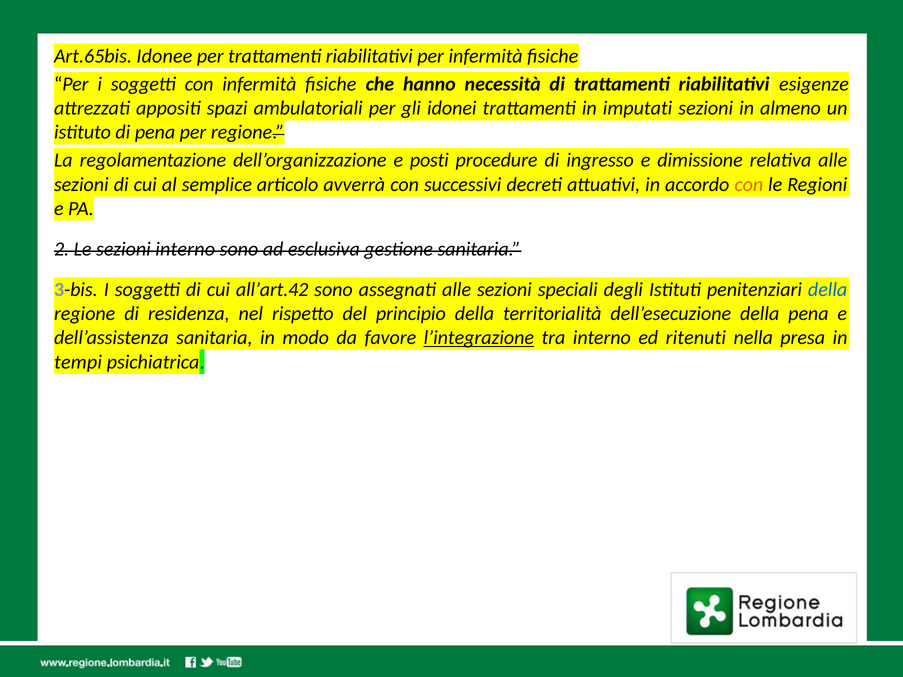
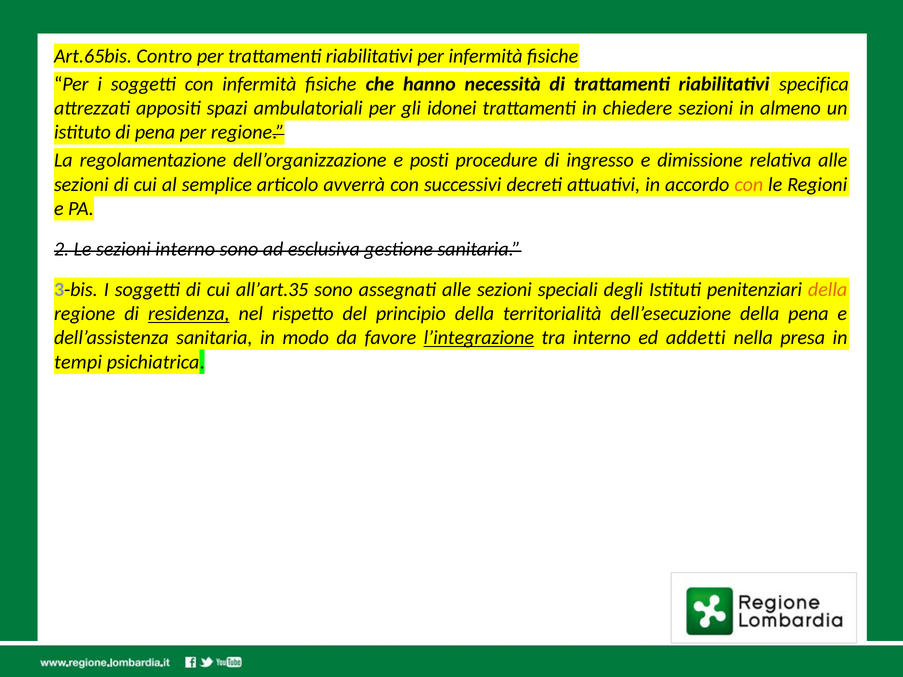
Idonee: Idonee -> Contro (164, 56)
esigenze: esigenze -> specifica (814, 84)
imputati: imputati -> chiedere (638, 108)
all’art.42: all’art.42 -> all’art.35 (272, 290)
della colour: blue -> orange (828, 290)
residenza underline: none -> present (189, 314)
ritenuti: ritenuti -> addetti (696, 338)
